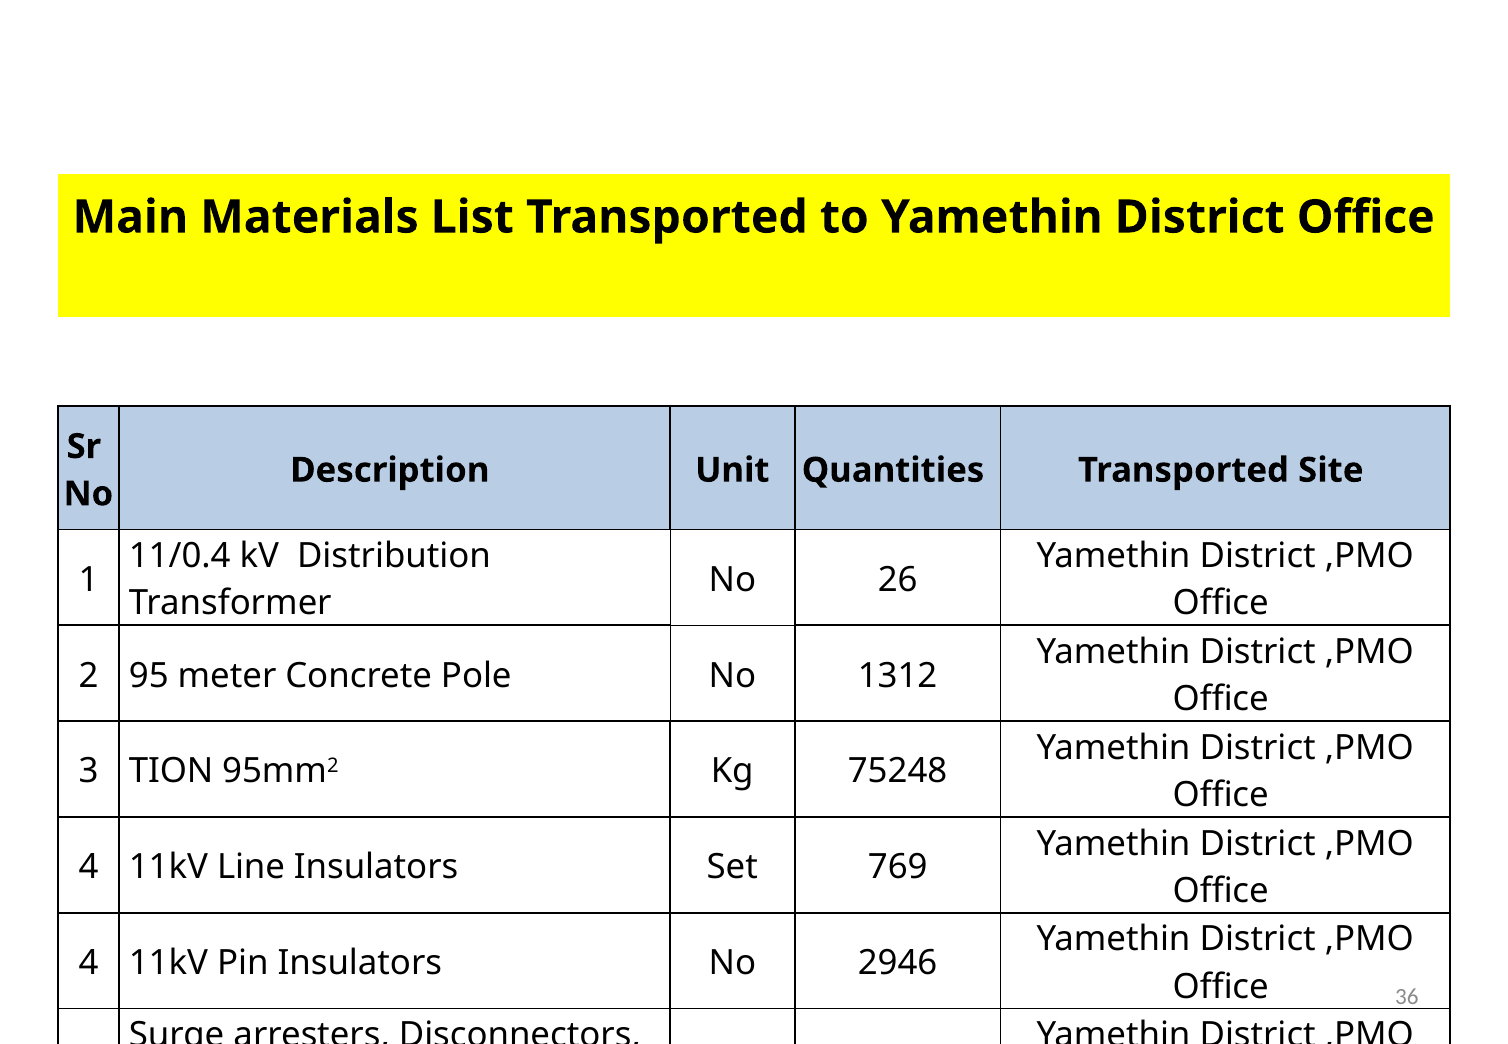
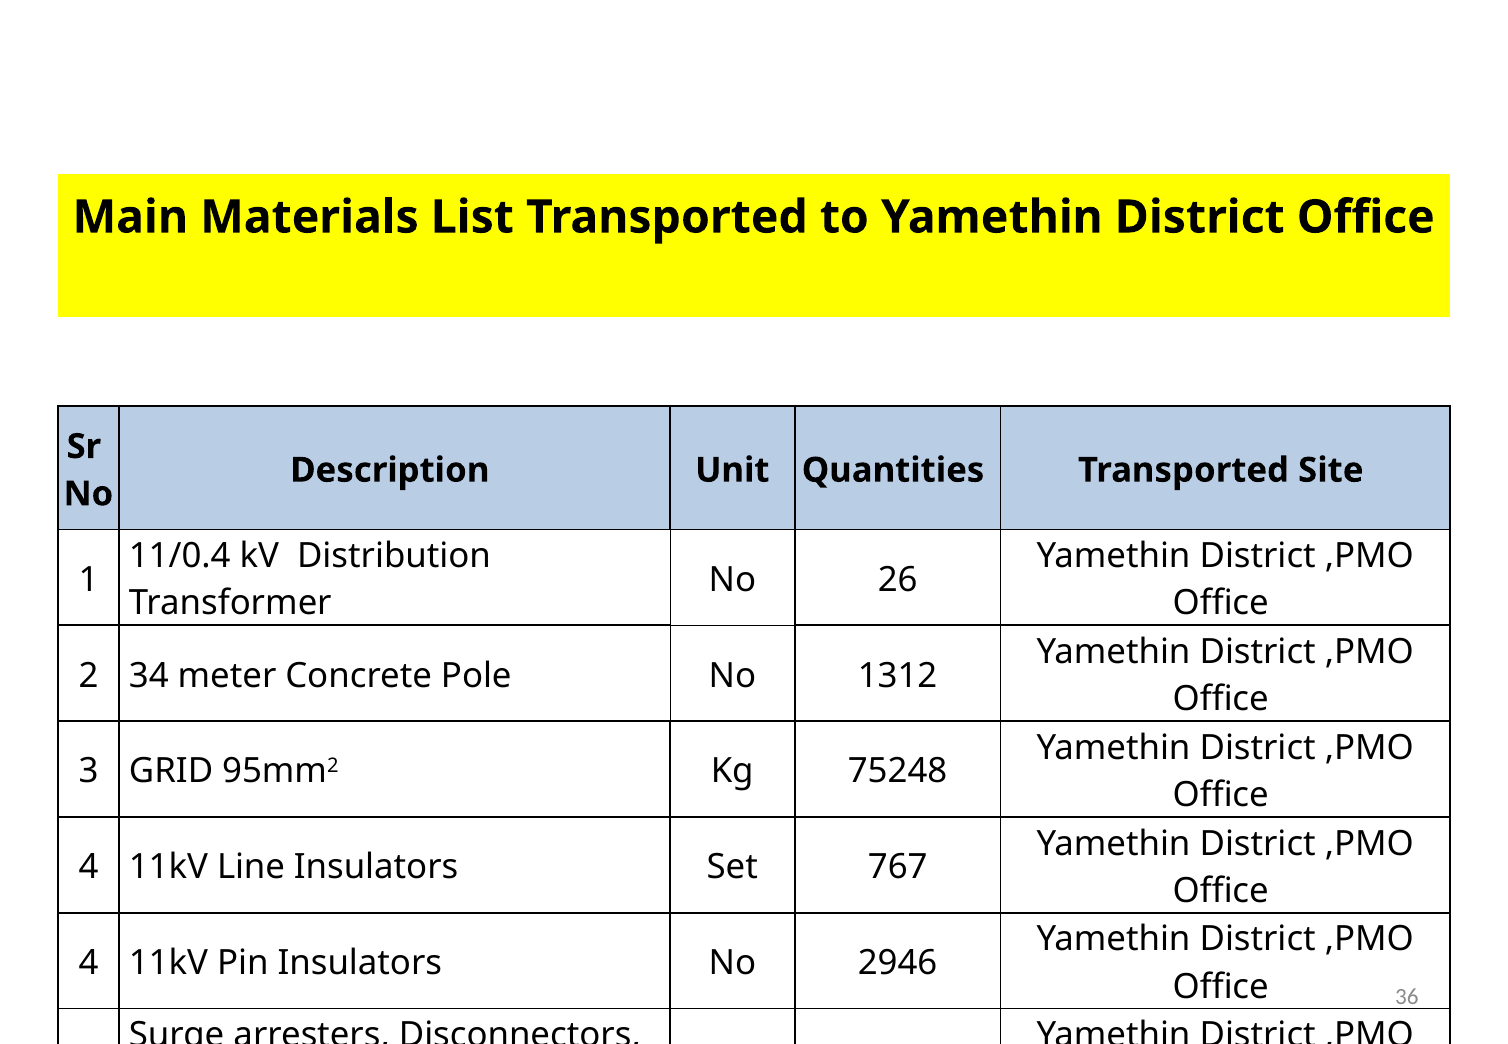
95: 95 -> 34 (149, 676)
TION: TION -> GRID (171, 771)
769: 769 -> 767 (898, 867)
